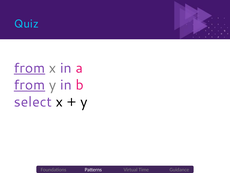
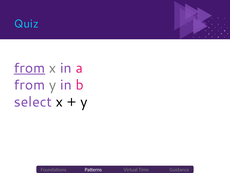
from underline: present -> none (29, 85)
